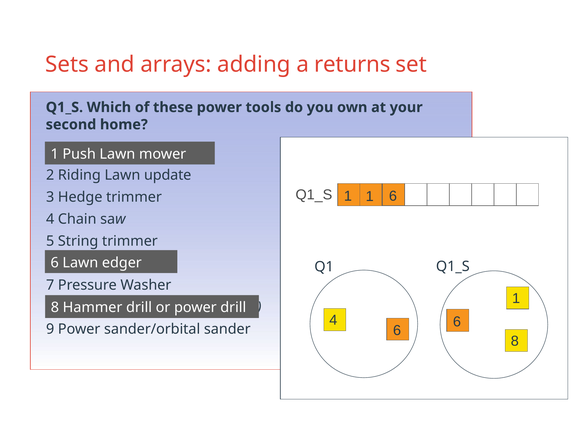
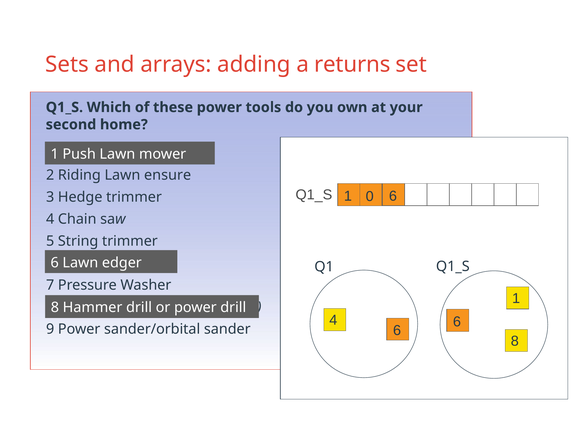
update: update -> ensure (168, 175)
1 1: 1 -> 0 (370, 196)
